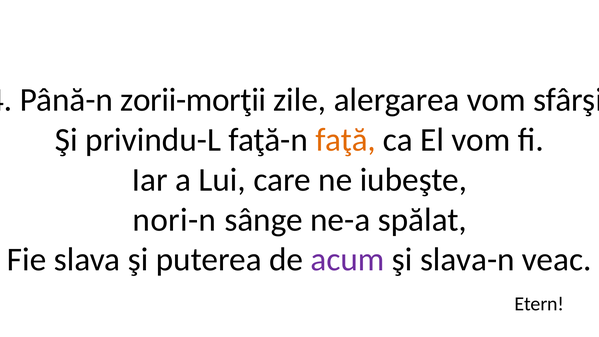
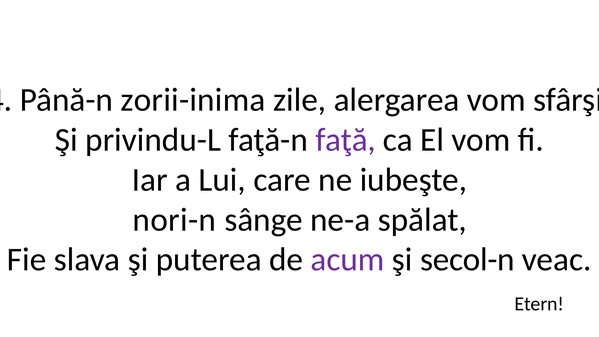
zorii-morţii: zorii-morţii -> zorii-inima (193, 100)
faţă colour: orange -> purple (346, 140)
slava-n: slava-n -> secol-n (467, 260)
